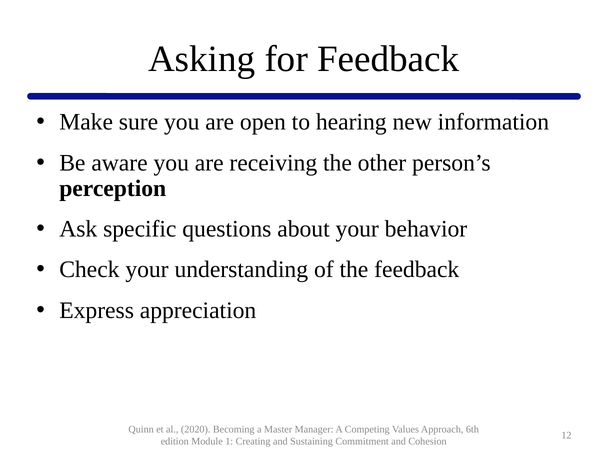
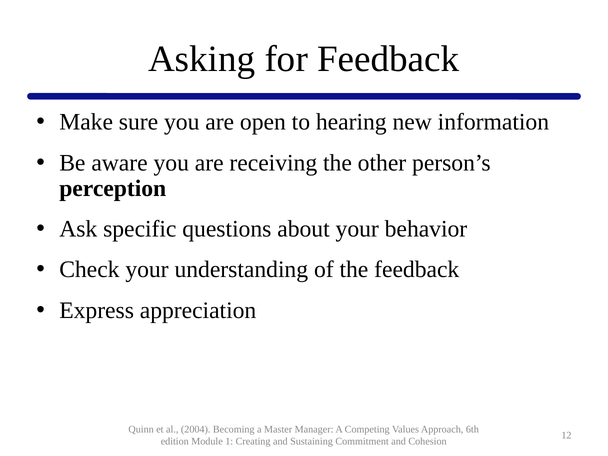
2020: 2020 -> 2004 (196, 429)
